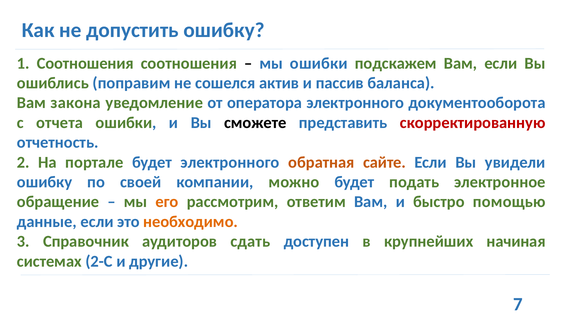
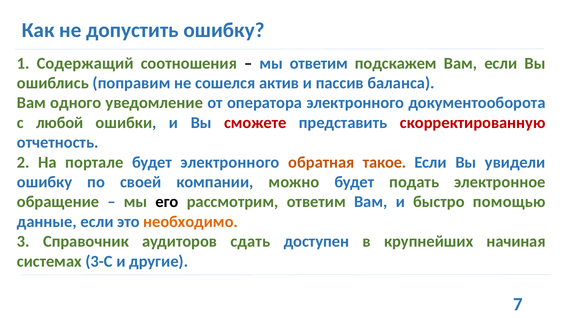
1 Соотношения: Соотношения -> Содержащий (85, 63)
мы ошибки: ошибки -> ответим (319, 63)
закона: закона -> одного (76, 103)
отчета: отчета -> любой (60, 123)
сможете colour: black -> red (255, 123)
сайте: сайте -> такое (385, 162)
его colour: orange -> black (167, 202)
2-С: 2-С -> 3-С (99, 262)
